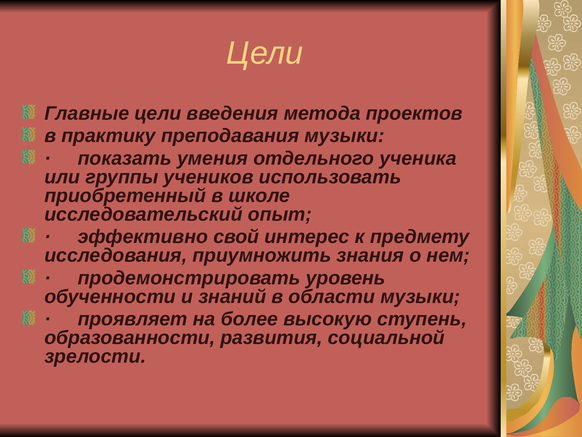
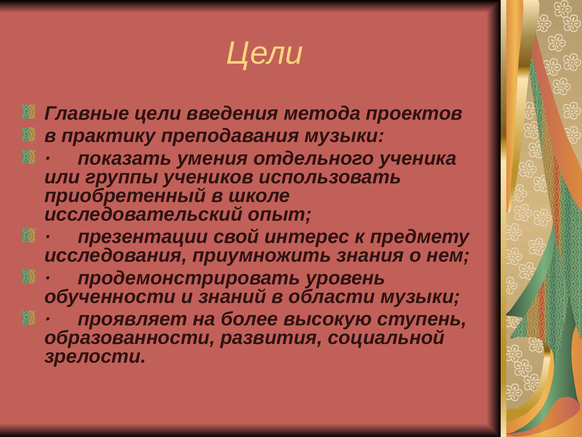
эффективно: эффективно -> презентации (143, 237)
